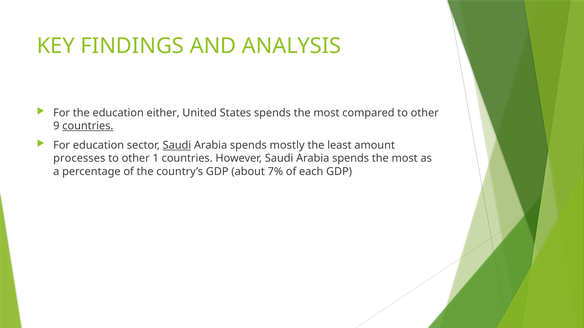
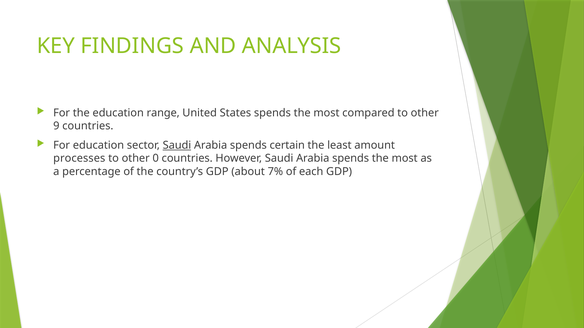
either: either -> range (163, 113)
countries underline: present -> none (88, 126)
mostly: mostly -> certain (287, 145)
1: 1 -> 0 (156, 159)
